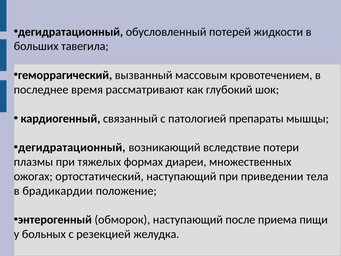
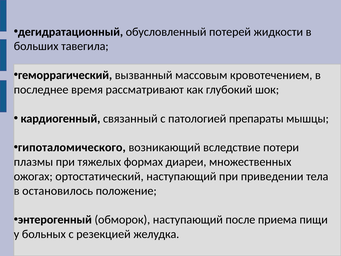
дегидратационный: дегидратационный -> гипоталомического (72, 147)
брадикардии: брадикардии -> остановилось (58, 191)
